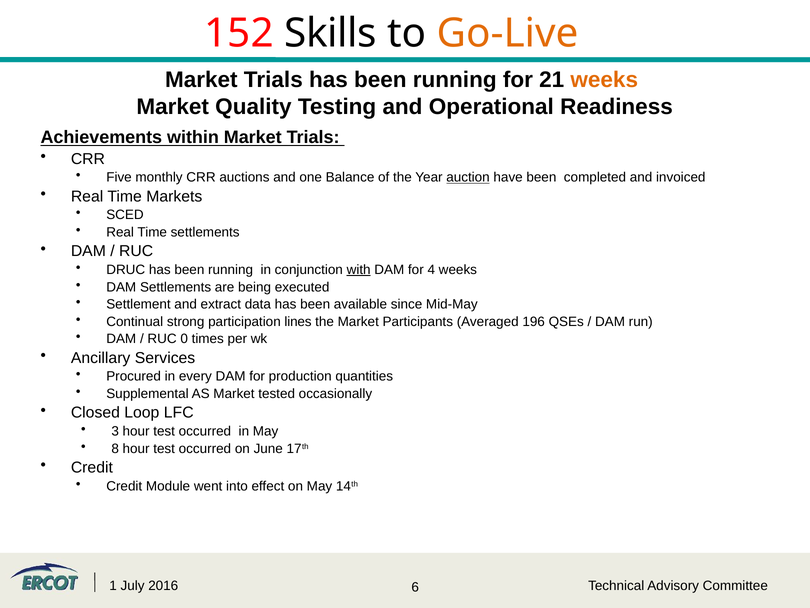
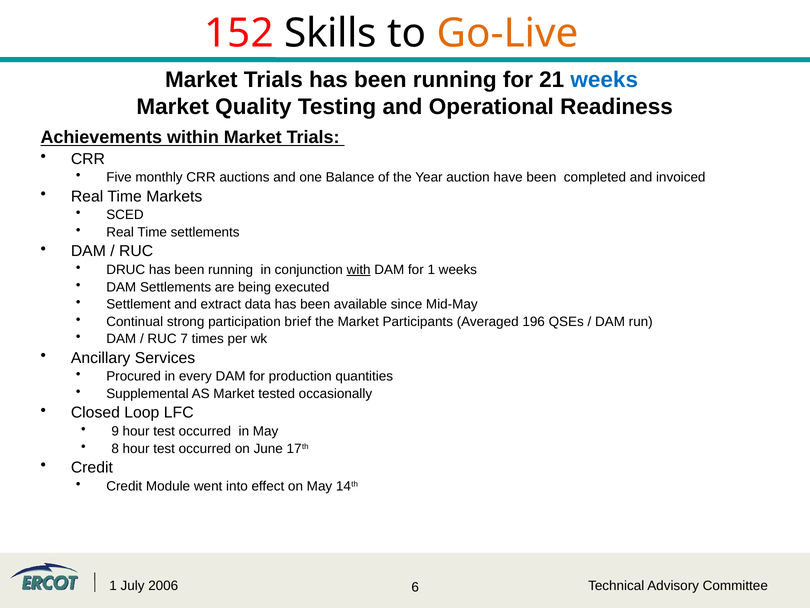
weeks colour: orange -> blue (604, 80)
auction underline: present -> none (468, 177)
for 4: 4 -> 1 (431, 270)
lines: lines -> brief (298, 321)
0: 0 -> 7 (184, 339)
3: 3 -> 9 (115, 431)
2016: 2016 -> 2006 (163, 585)
